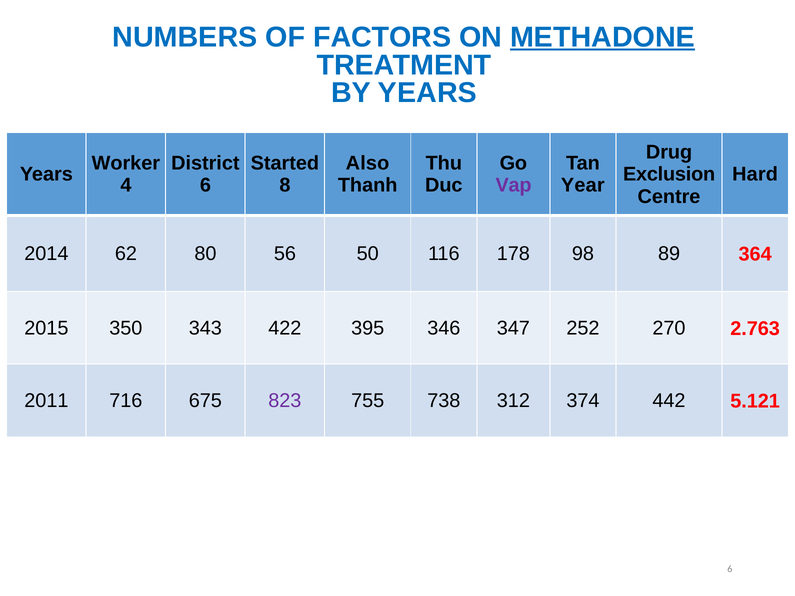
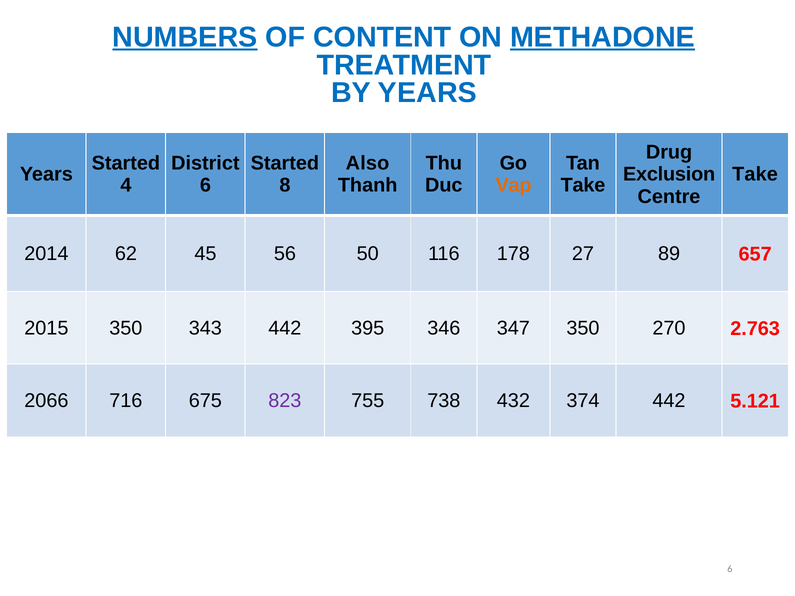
NUMBERS underline: none -> present (185, 37)
FACTORS: FACTORS -> CONTENT (382, 37)
Worker: Worker -> Started (126, 163)
Hard: Hard -> Take (755, 174)
Vap colour: purple -> orange (514, 185)
Year: Year -> Take (583, 185)
80: 80 -> 45 (205, 254)
98: 98 -> 27 (583, 254)
364: 364 -> 657 (755, 254)
343 422: 422 -> 442 (285, 328)
347 252: 252 -> 350 (583, 328)
2011: 2011 -> 2066 (46, 401)
312: 312 -> 432 (513, 401)
